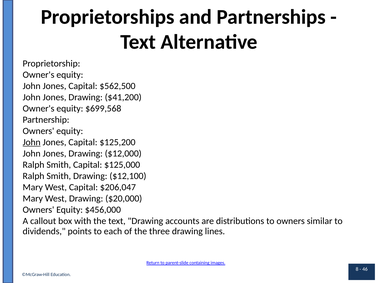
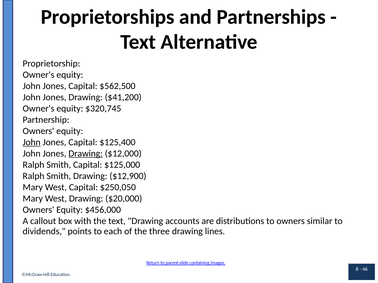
$699,568: $699,568 -> $320,745 (103, 109)
$125,200: $125,200 -> $125,400 (117, 143)
Drawing underline: none -> present (86, 154)
$12,100: $12,100 -> $12,900 (128, 176)
$206,047: $206,047 -> $250,050 (118, 188)
